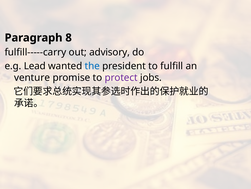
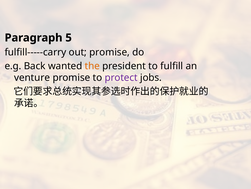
8: 8 -> 5 (69, 38)
out advisory: advisory -> promise (110, 52)
Lead: Lead -> Back (35, 66)
the colour: blue -> orange (92, 66)
